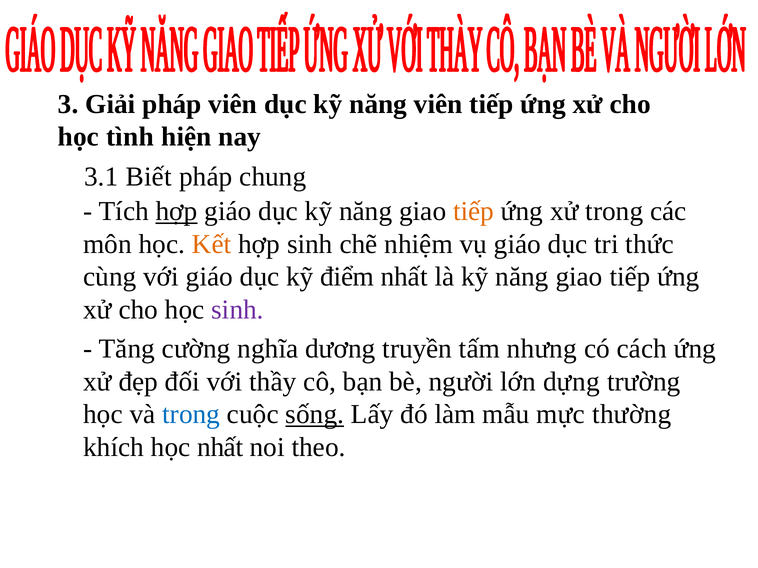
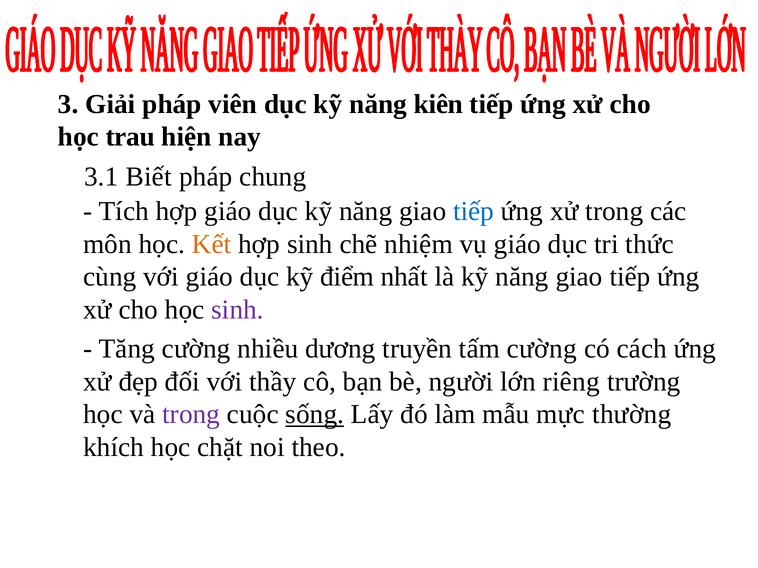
năng viên: viên -> kiên (438, 104)
tình: tình -> trau (130, 137)
hợp underline: present -> none (177, 212)
tiếp colour: orange -> blue (474, 212)
nghĩa: nghĩa -> nhiều (268, 349)
tấm nhưng: nhưng -> cường (542, 349)
dựng: dựng -> riêng (571, 382)
trong colour: blue -> purple (191, 415)
học nhất: nhất -> chặt (220, 448)
